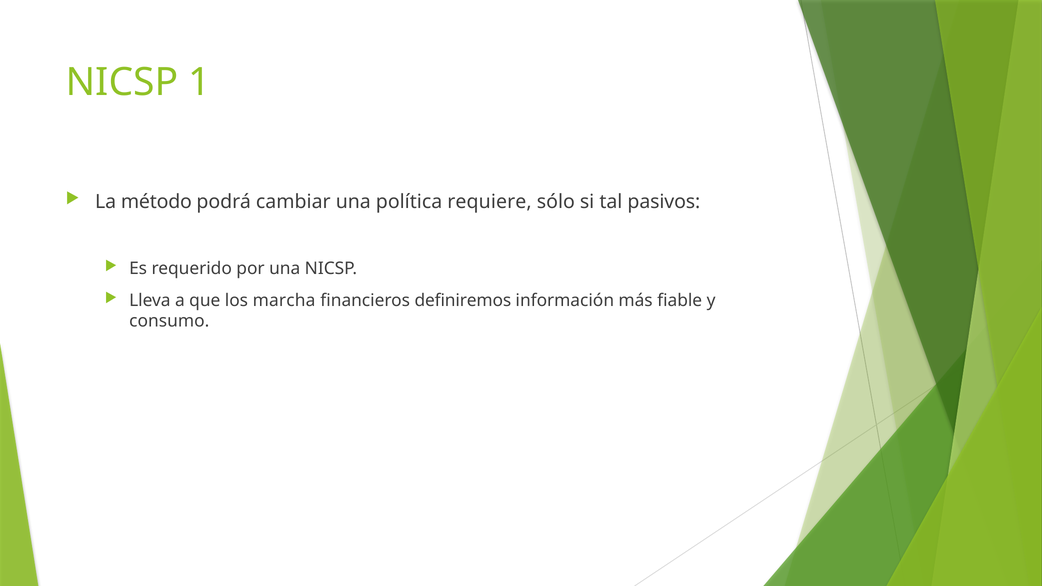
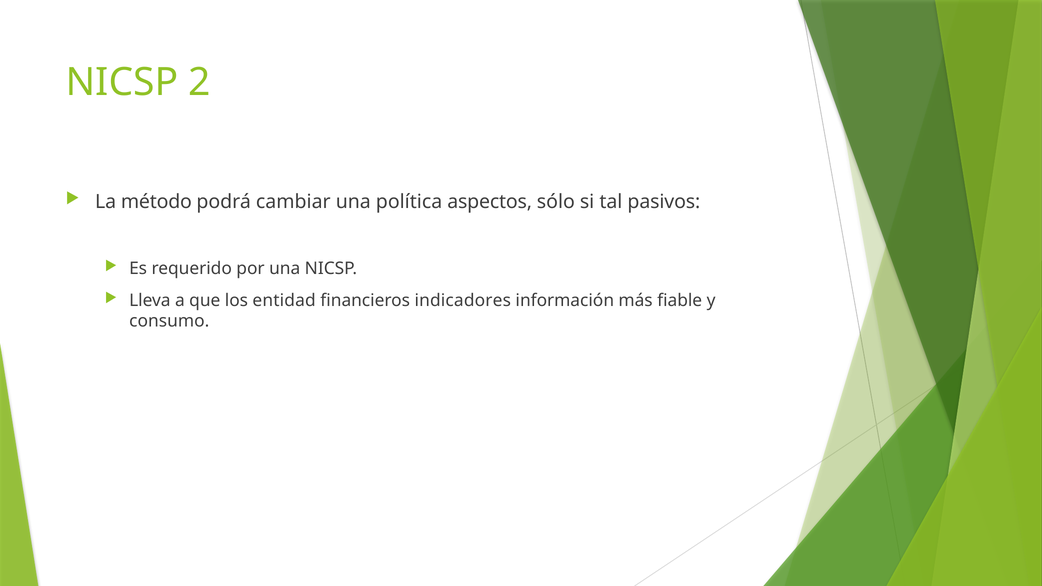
1: 1 -> 2 (200, 82)
requiere: requiere -> aspectos (490, 202)
marcha: marcha -> entidad (284, 301)
definiremos: definiremos -> indicadores (463, 301)
